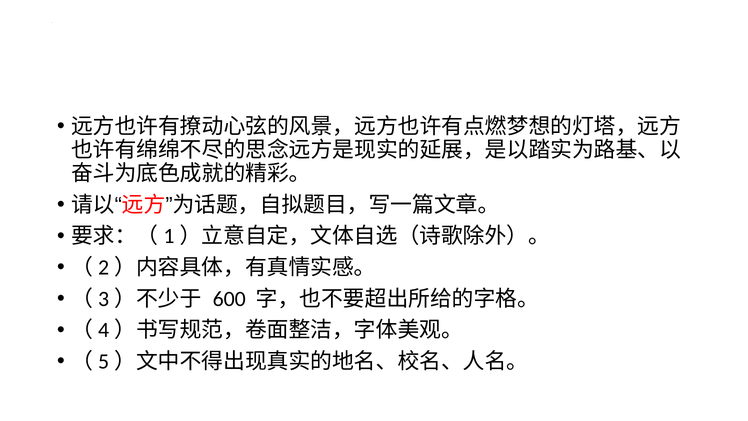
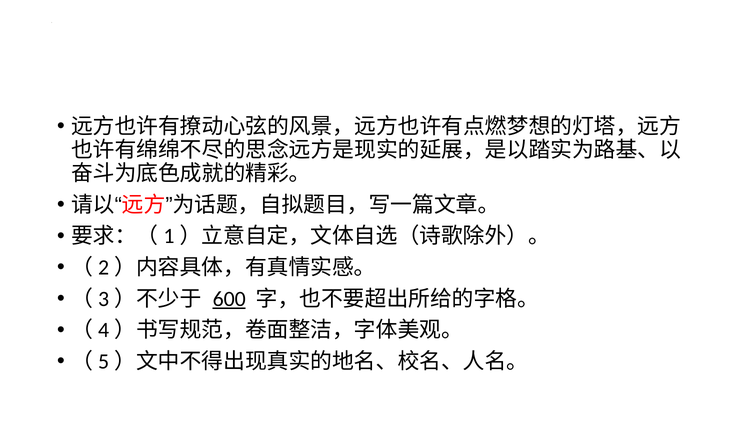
600 underline: none -> present (229, 299)
